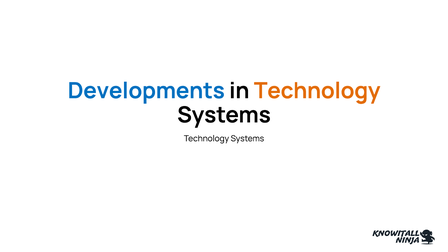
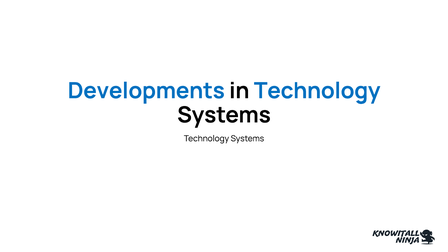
Technology colour: orange -> blue (317, 91)
